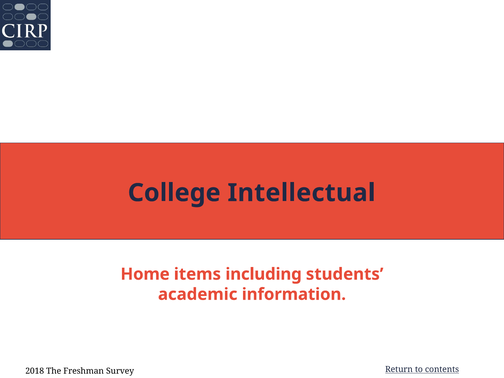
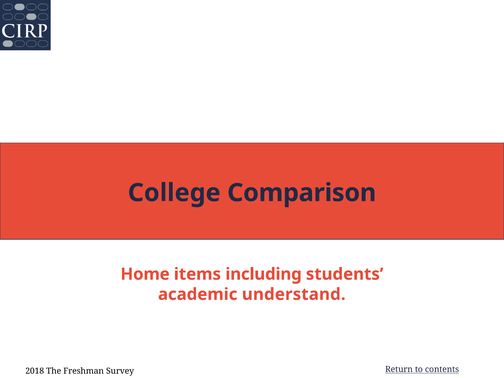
Intellectual: Intellectual -> Comparison (302, 193)
information: information -> understand (294, 294)
